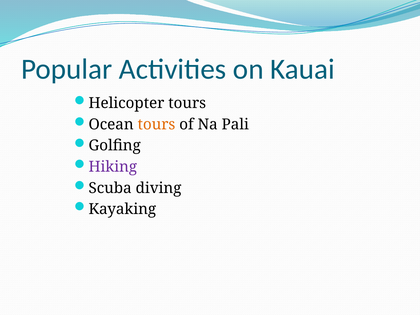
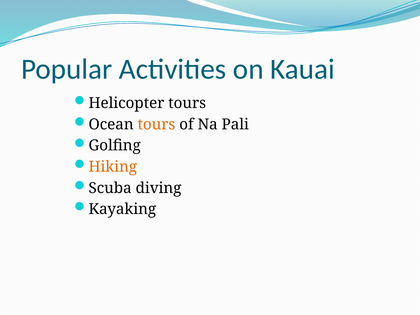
Hiking colour: purple -> orange (113, 167)
